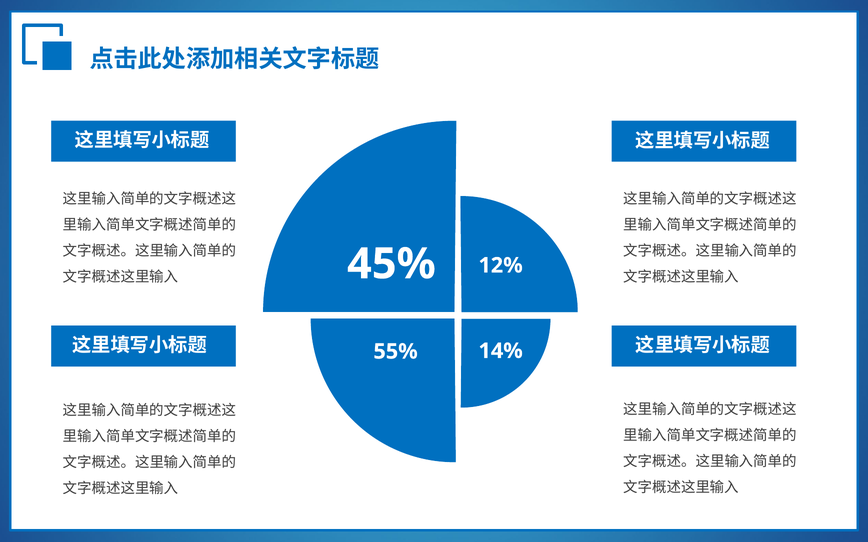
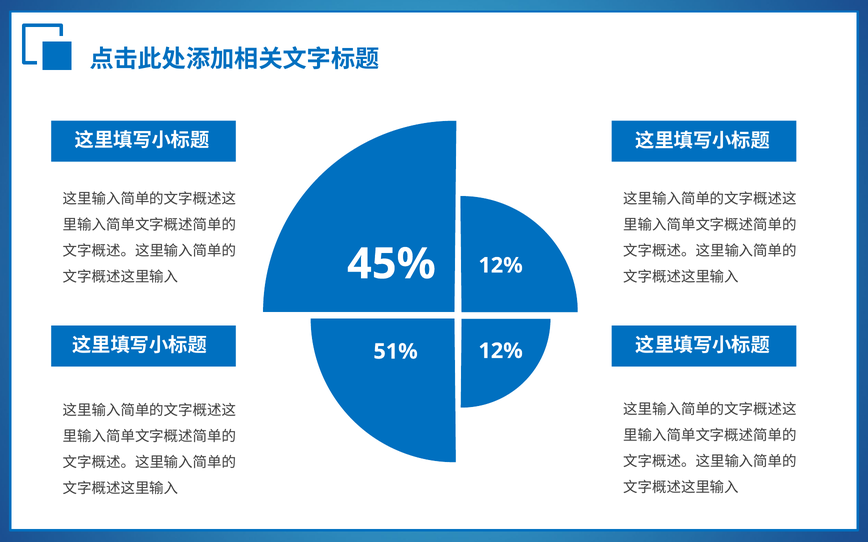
14%: 14% -> 12% (501, 351)
55%: 55% -> 51% (396, 352)
